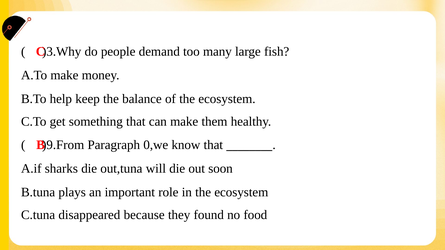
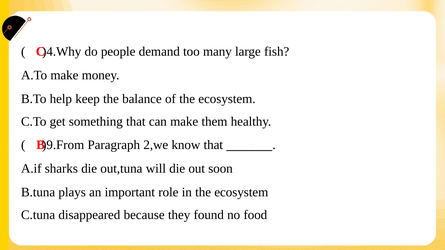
)3.Why: )3.Why -> )4.Why (62, 52)
0,we: 0,we -> 2,we (156, 145)
